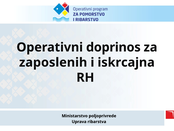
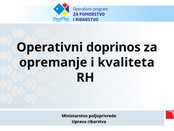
zaposlenih: zaposlenih -> opremanje (53, 62)
iskrcajna: iskrcajna -> kvaliteta (126, 62)
